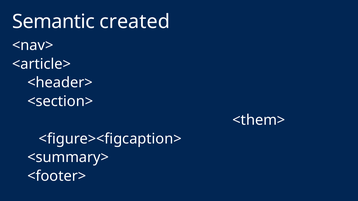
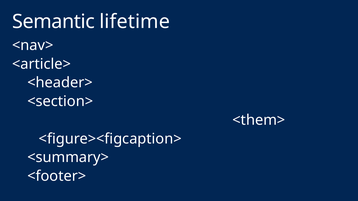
created: created -> lifetime (135, 22)
